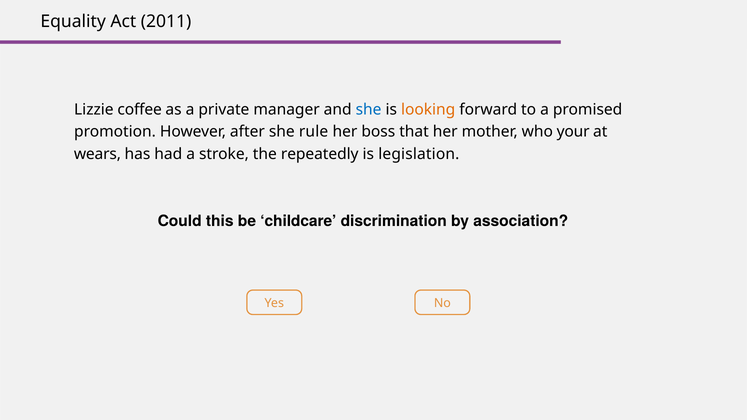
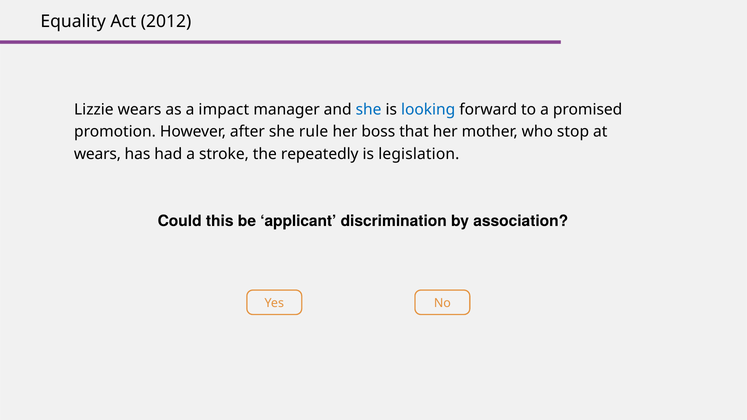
2011: 2011 -> 2012 (166, 21)
Lizzie coffee: coffee -> wears (140, 109)
private: private -> impact (224, 109)
looking colour: orange -> blue (428, 109)
your: your -> stop (573, 132)
childcare: childcare -> applicant (298, 221)
